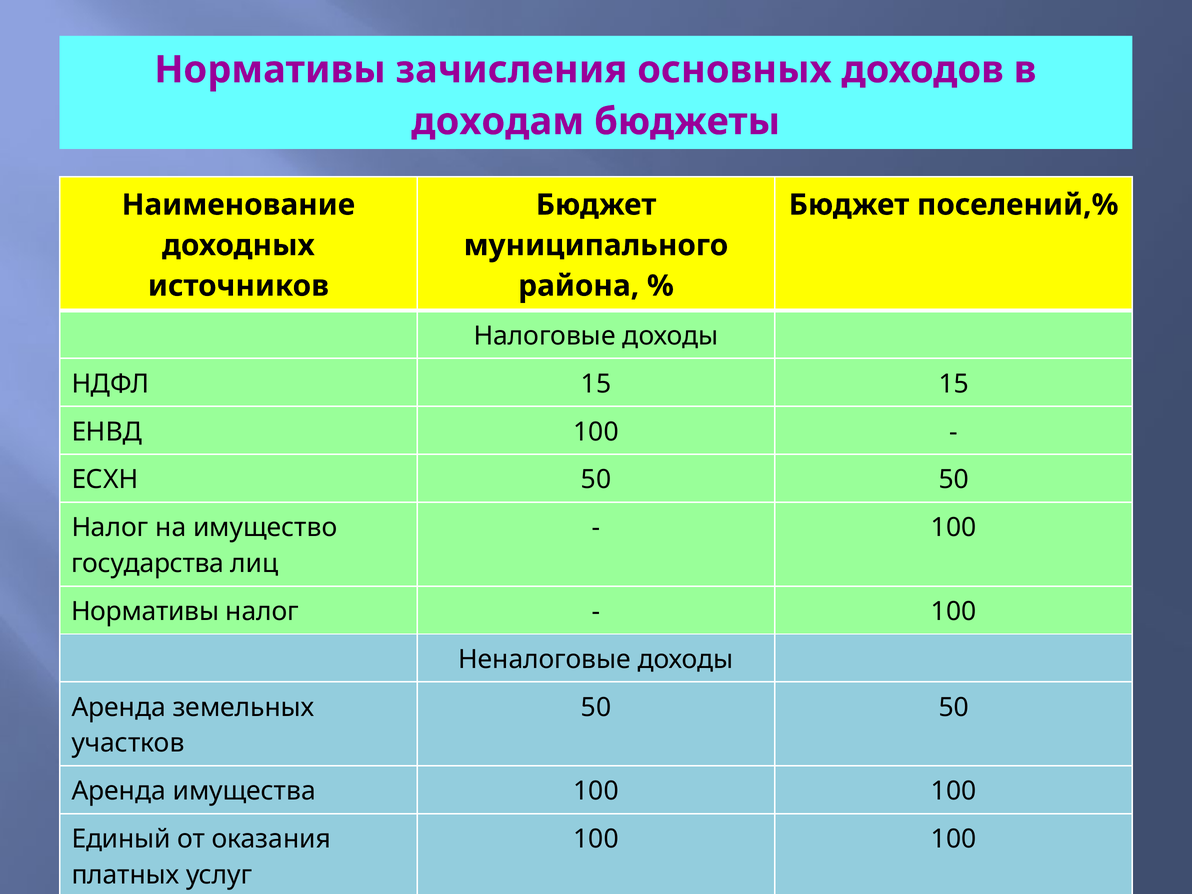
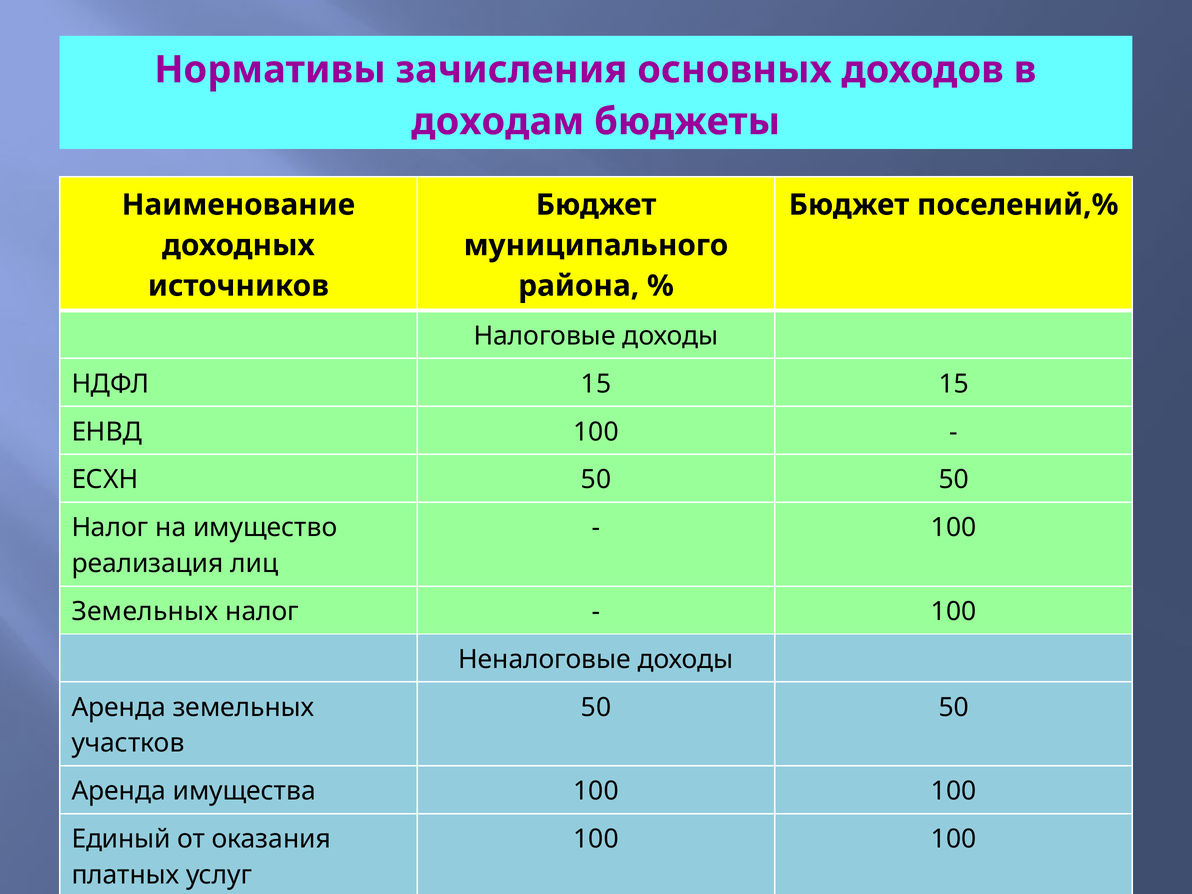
государства: государства -> реализация (148, 564)
Нормативы: Нормативы -> Земельных (145, 611)
